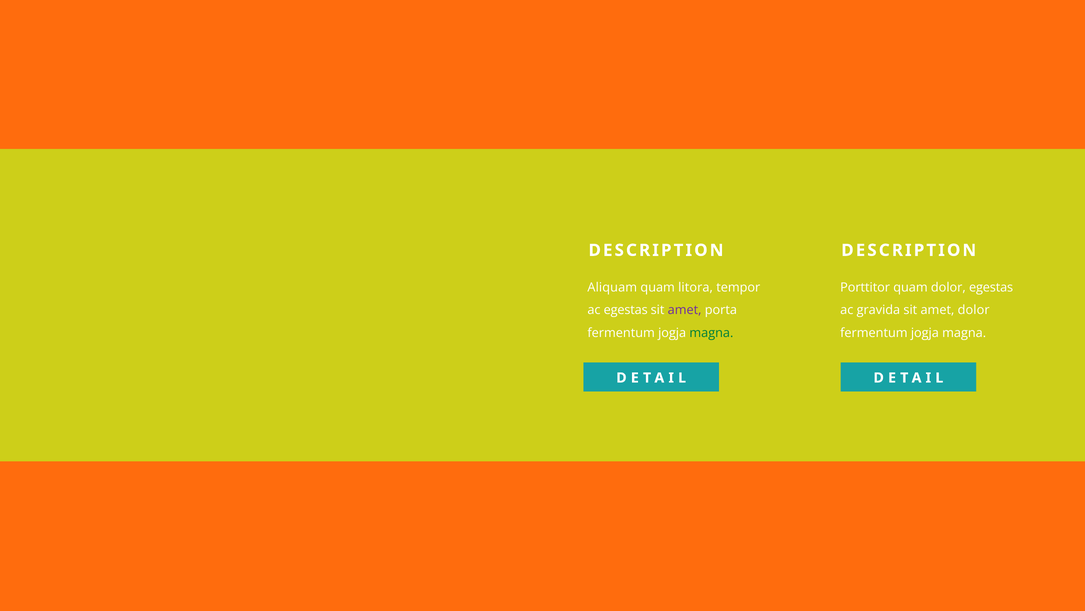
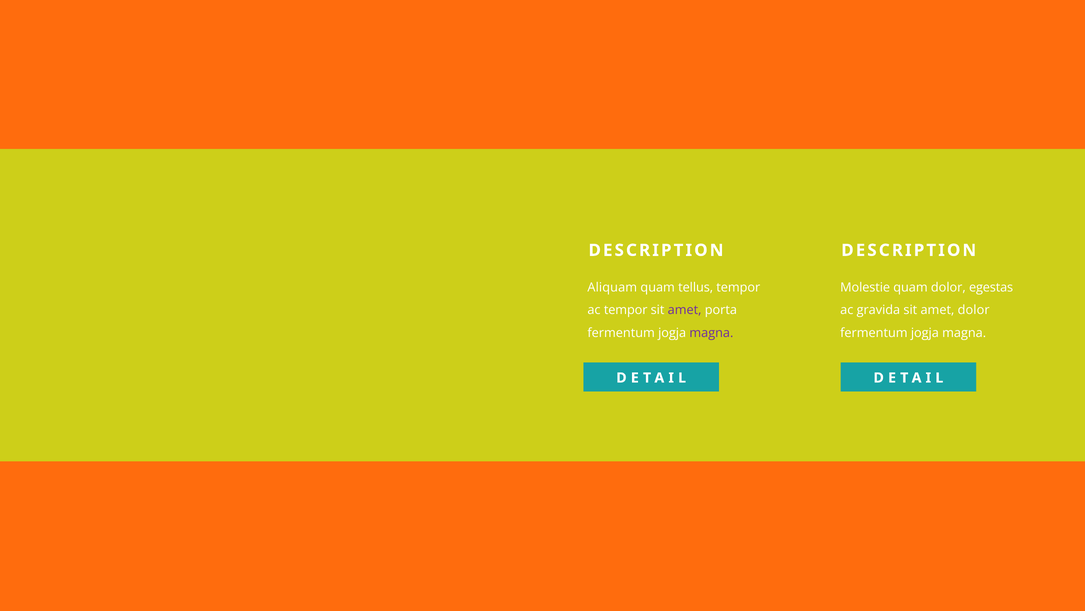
litora: litora -> tellus (696, 287)
Porttitor: Porttitor -> Molestie (865, 287)
ac egestas: egestas -> tempor (626, 310)
magna colour: green -> purple (711, 333)
